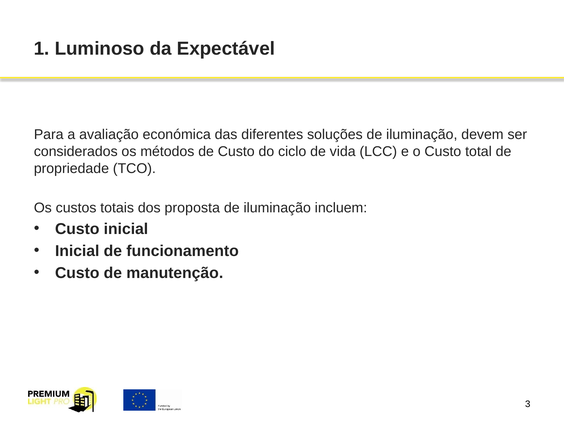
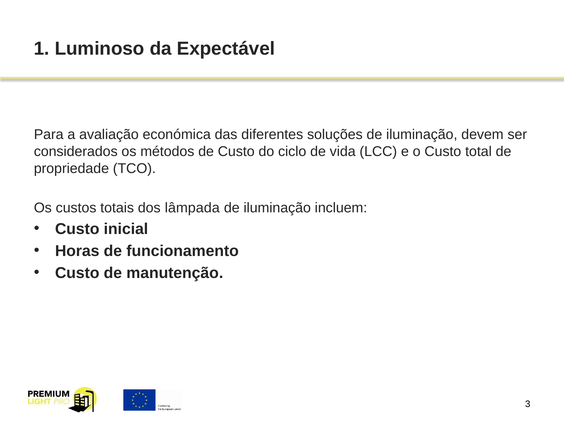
proposta: proposta -> lâmpada (192, 208)
Inicial: Inicial -> Horas (77, 251)
